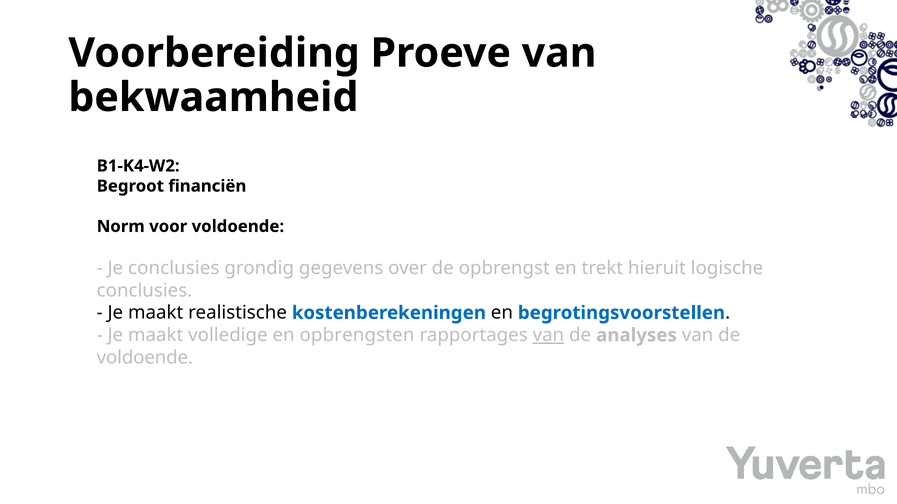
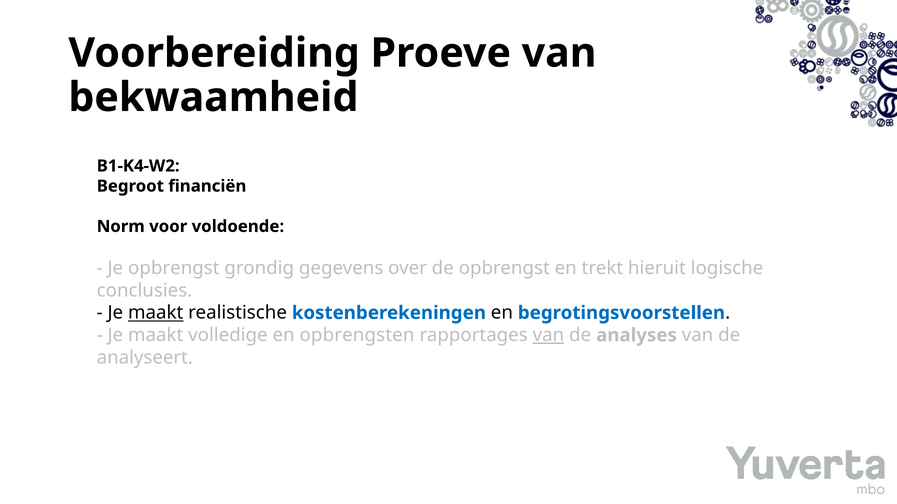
Je conclusies: conclusies -> opbrengst (174, 268)
maakt underline: none -> present (156, 313)
voldoende: voldoende -> analyseert (145, 358)
